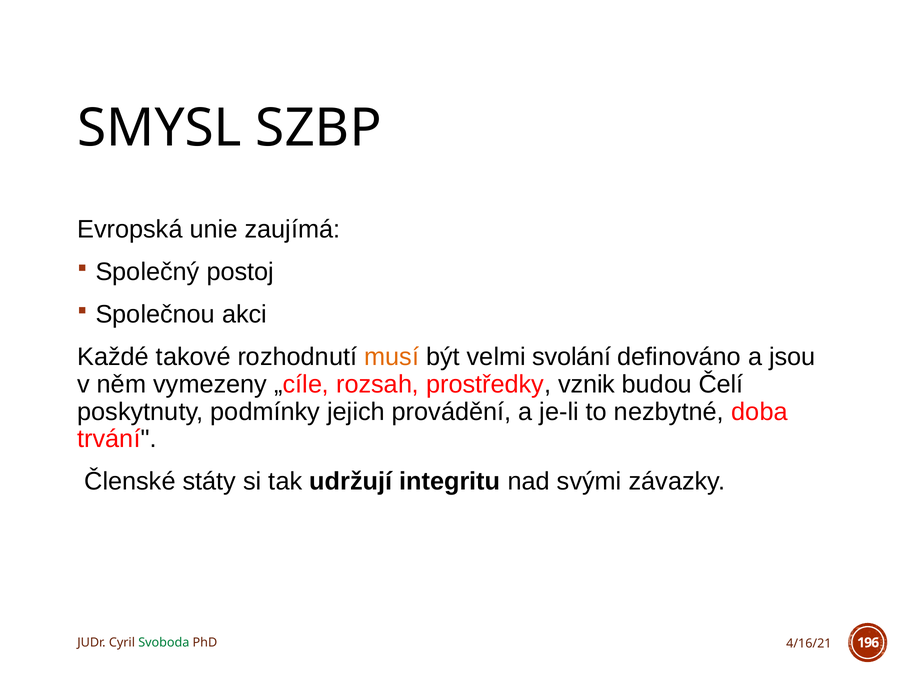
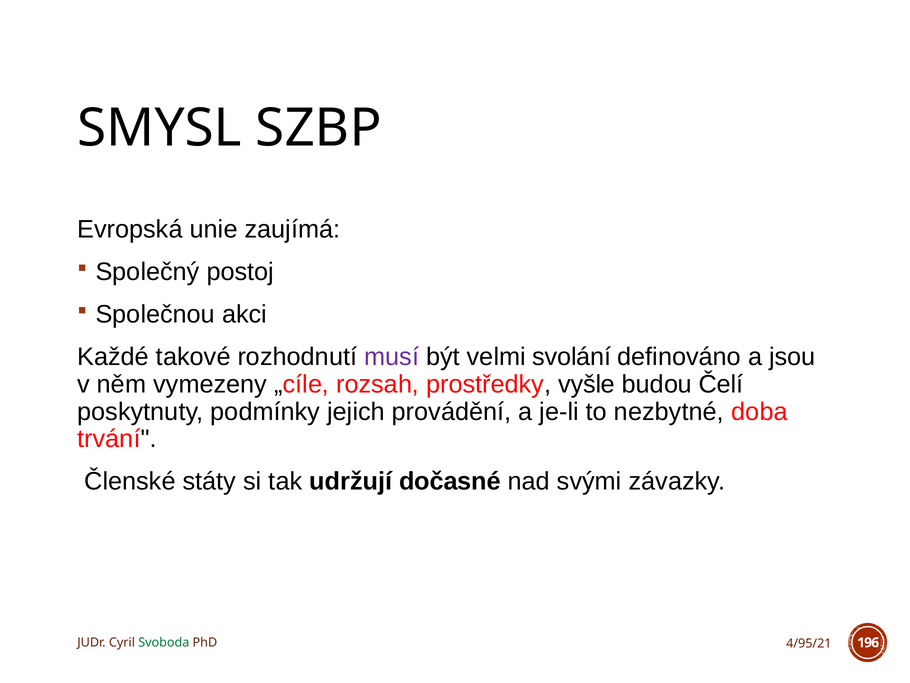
musí colour: orange -> purple (392, 357)
vznik: vznik -> vyšle (587, 384)
integritu: integritu -> dočasné (450, 481)
4/16/21: 4/16/21 -> 4/95/21 (809, 643)
